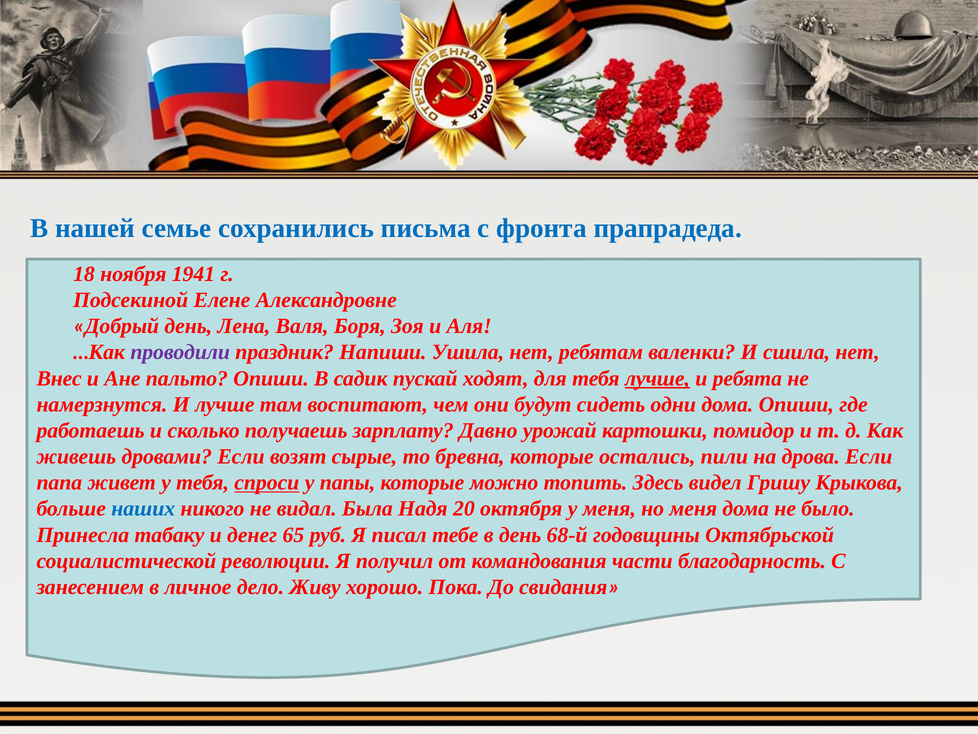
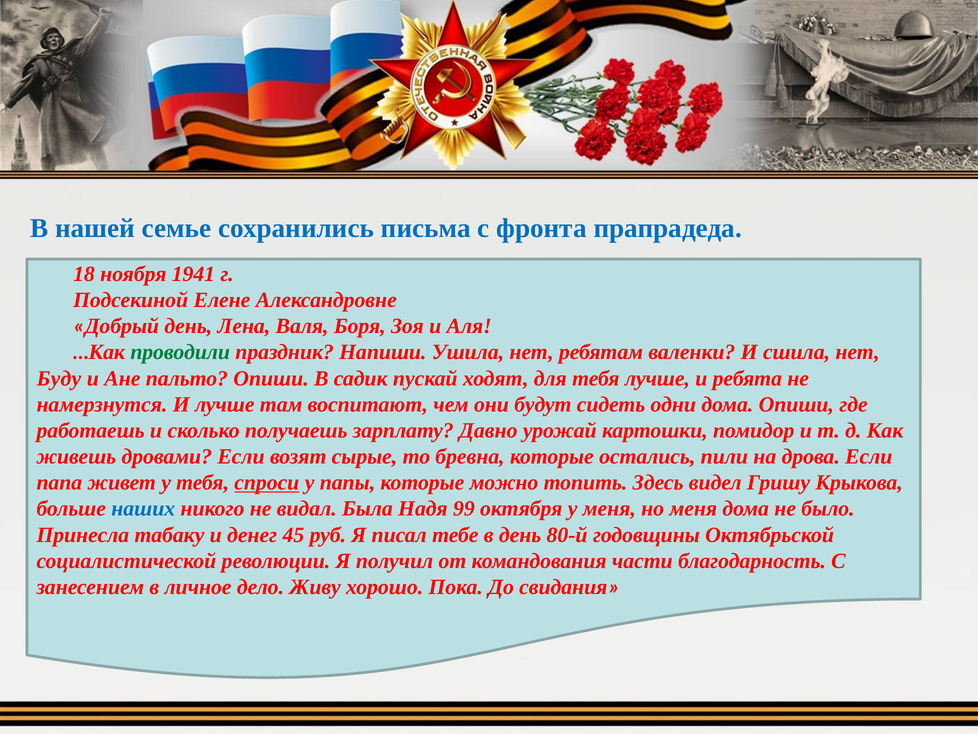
проводили colour: purple -> green (180, 352)
Внес: Внес -> Буду (59, 378)
лучше underline: present -> none (657, 378)
20: 20 -> 99 (464, 508)
65: 65 -> 45 (293, 535)
68-й: 68-й -> 80-й (567, 535)
